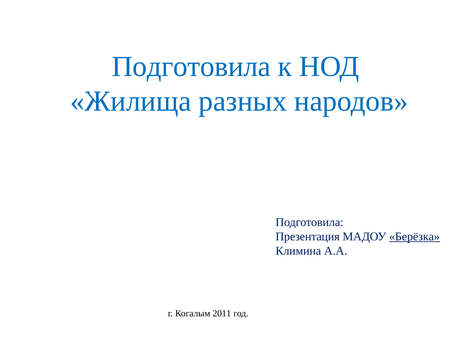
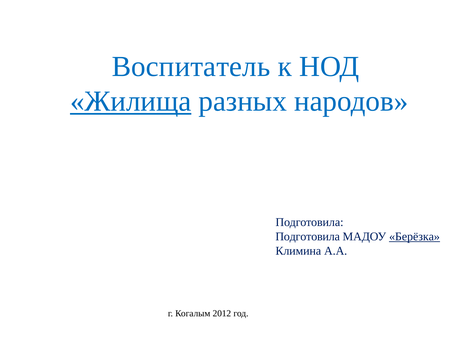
Подготовила: Подготовила -> Воспитатель (191, 66)
Жилища underline: none -> present (131, 101)
Презентация: Презентация -> Подготовила (308, 236)
2011: 2011 -> 2012 (222, 313)
